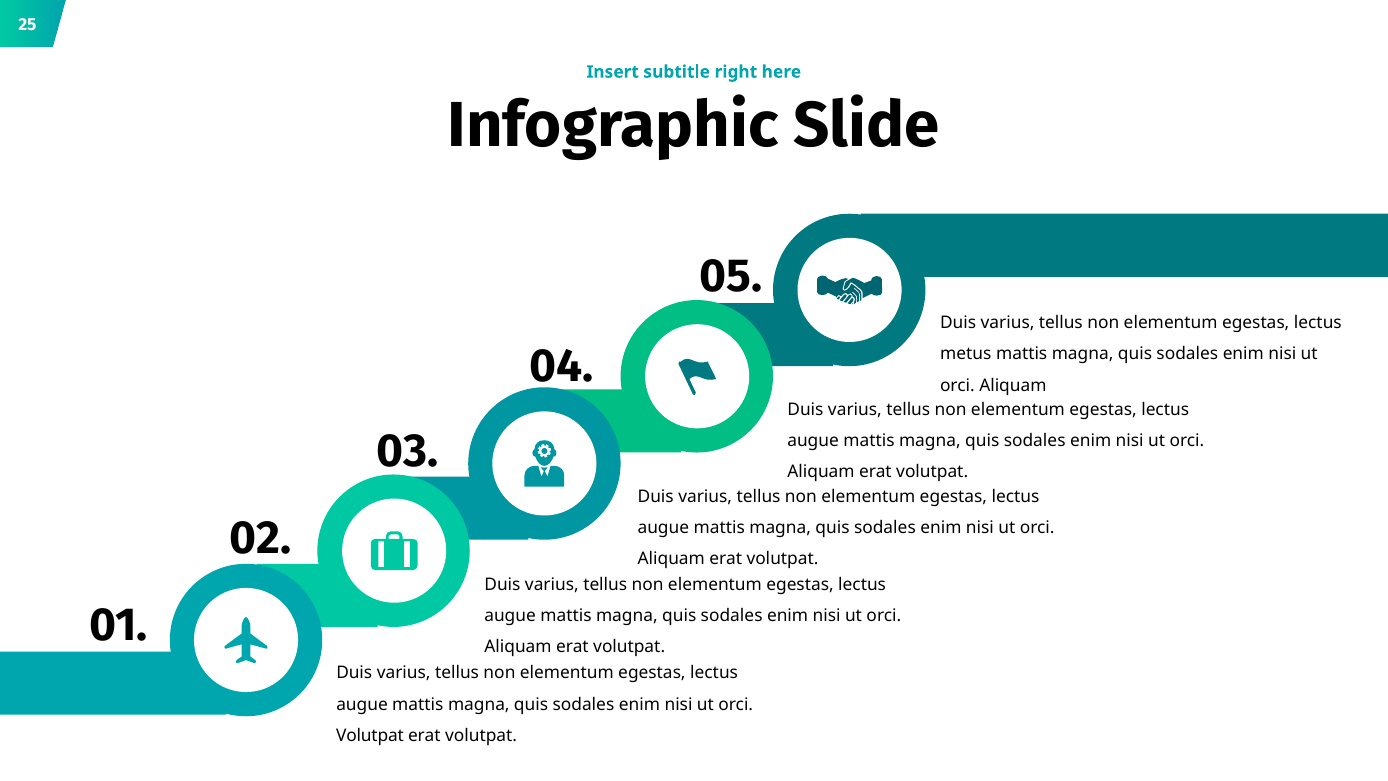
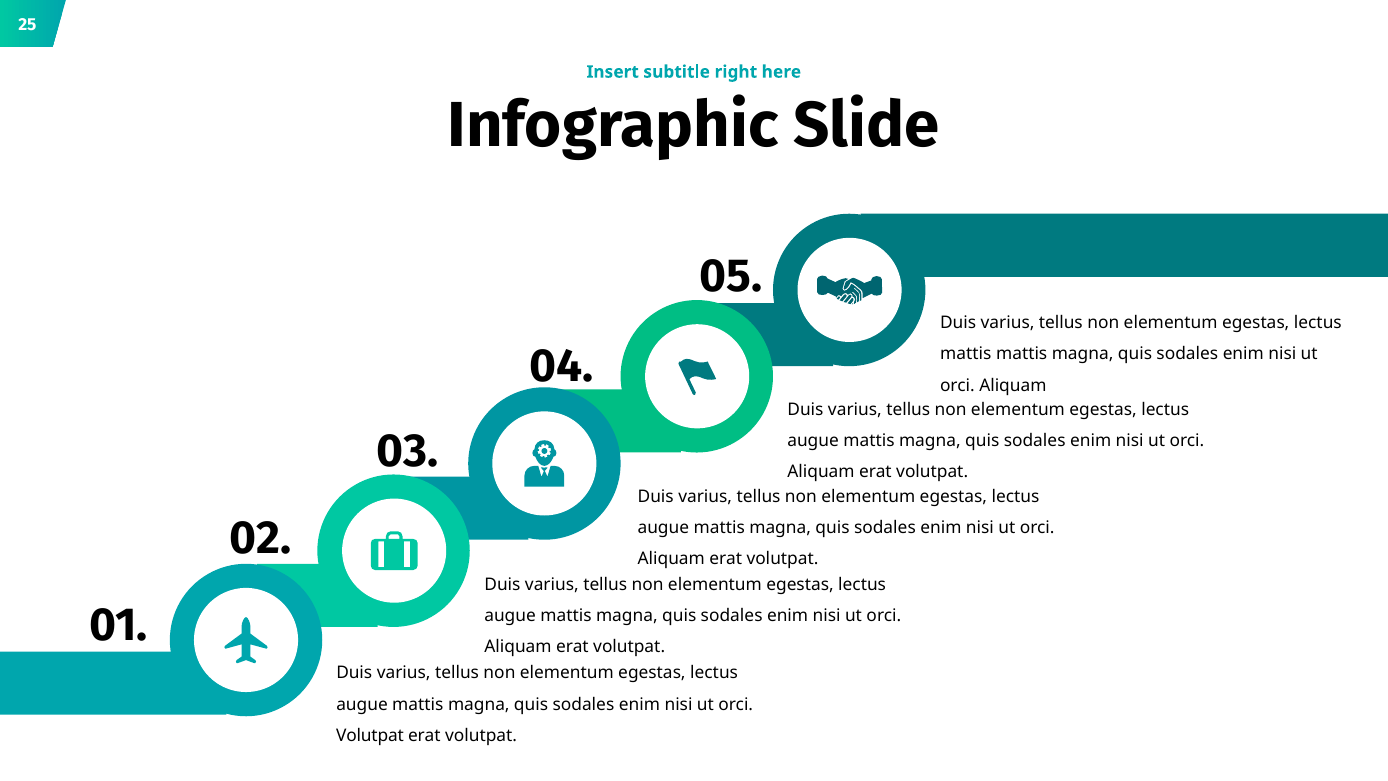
metus: metus -> mattis (966, 354)
